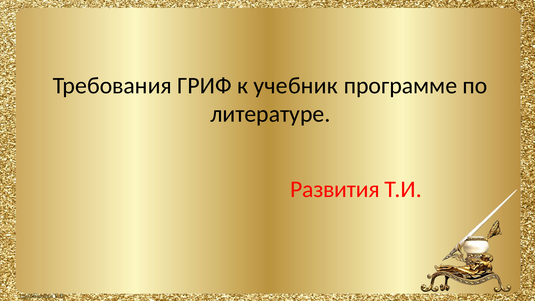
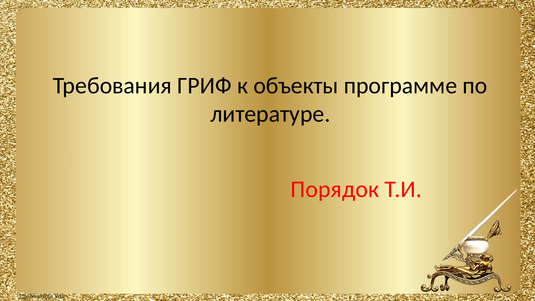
учебник: учебник -> объекты (296, 86)
Развития: Развития -> Порядок (335, 189)
